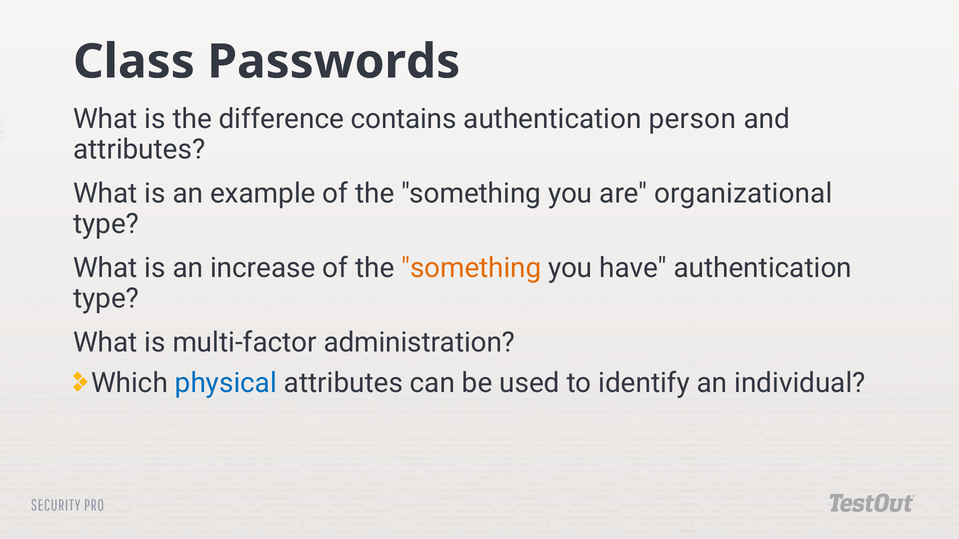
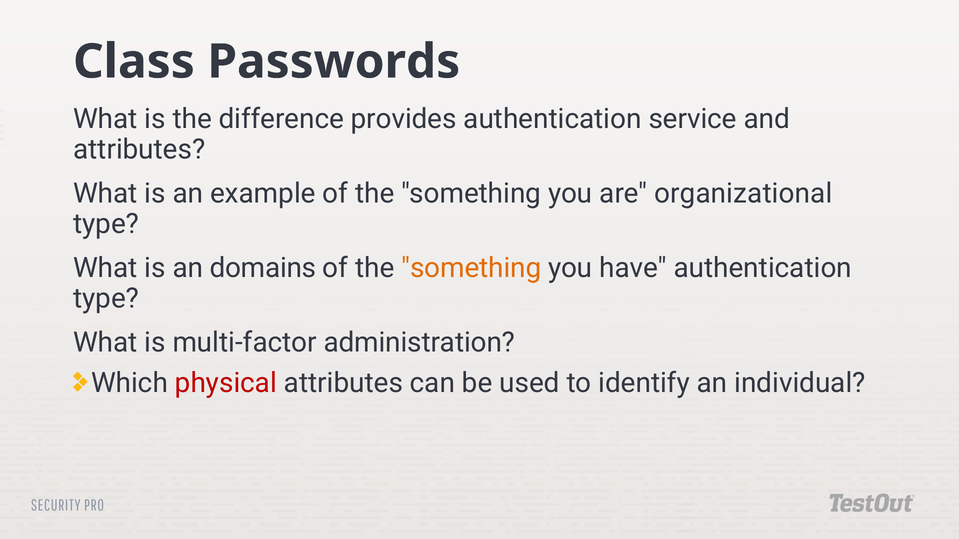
contains: contains -> provides (404, 119)
person: person -> service (693, 119)
increase: increase -> domains (263, 268)
physical colour: blue -> red (226, 383)
